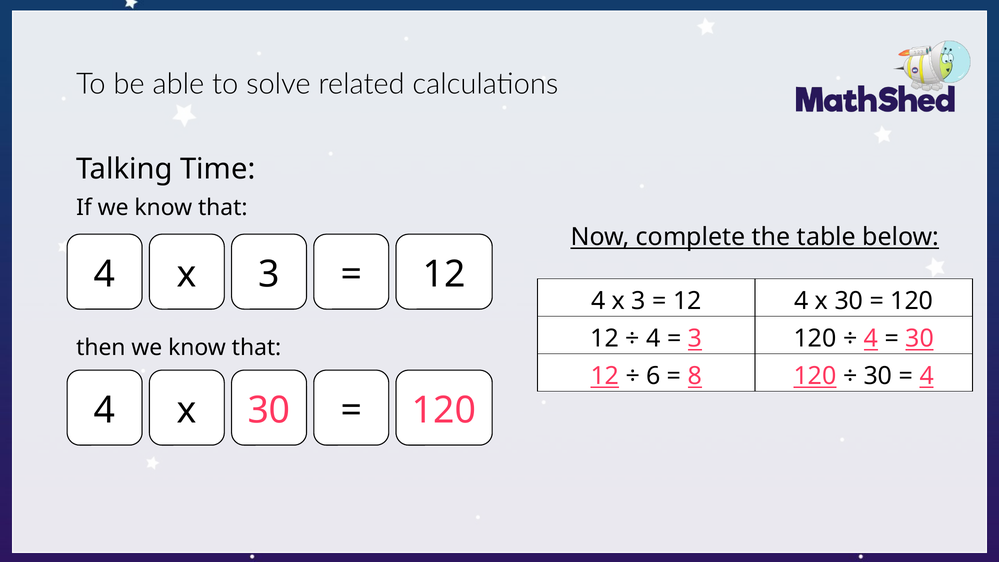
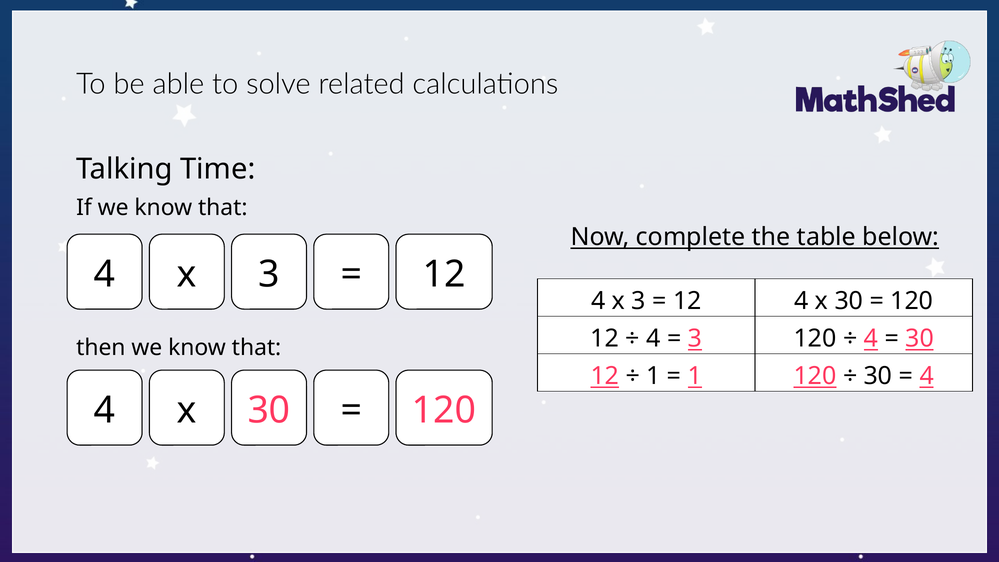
6: 6 -> 1 (653, 376)
8: 8 -> 1 (695, 376)
